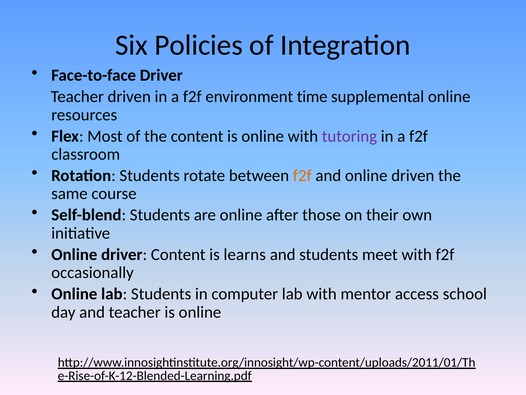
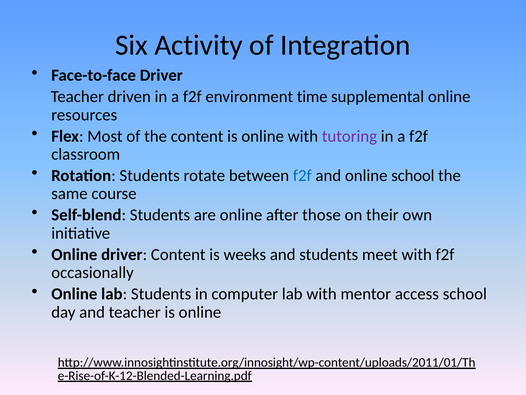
Policies: Policies -> Activity (199, 45)
f2f colour: orange -> blue (302, 175)
online driven: driven -> school (413, 175)
learns: learns -> weeks (245, 254)
